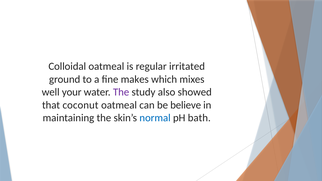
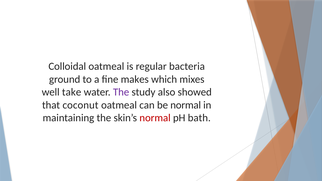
irritated: irritated -> bacteria (187, 66)
your: your -> take (72, 92)
be believe: believe -> normal (186, 105)
normal colour: blue -> red (155, 118)
